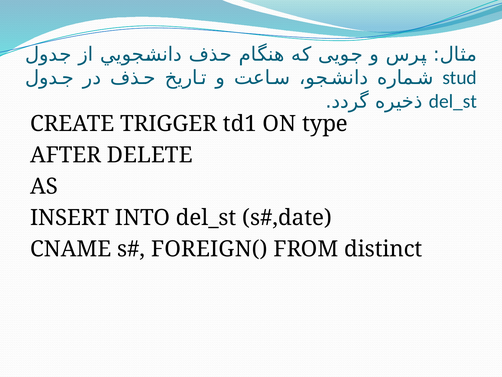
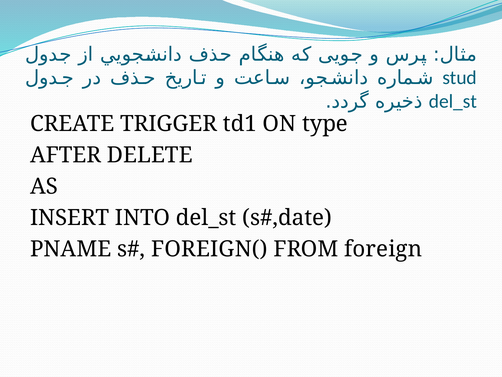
CNAME: CNAME -> PNAME (71, 249)
distinct: distinct -> foreign (383, 249)
